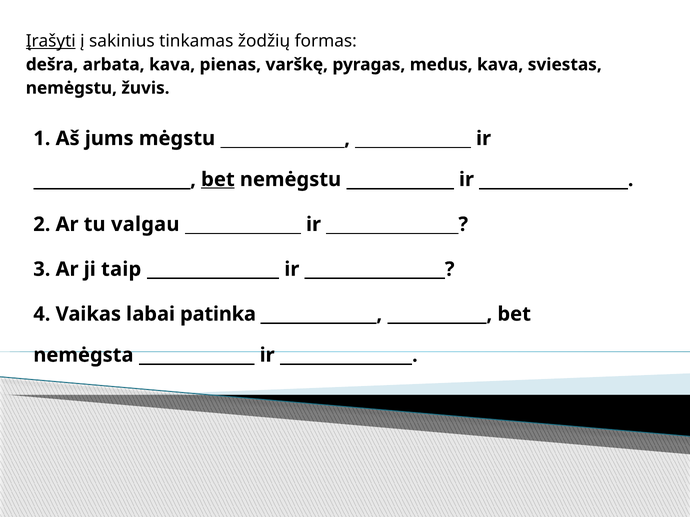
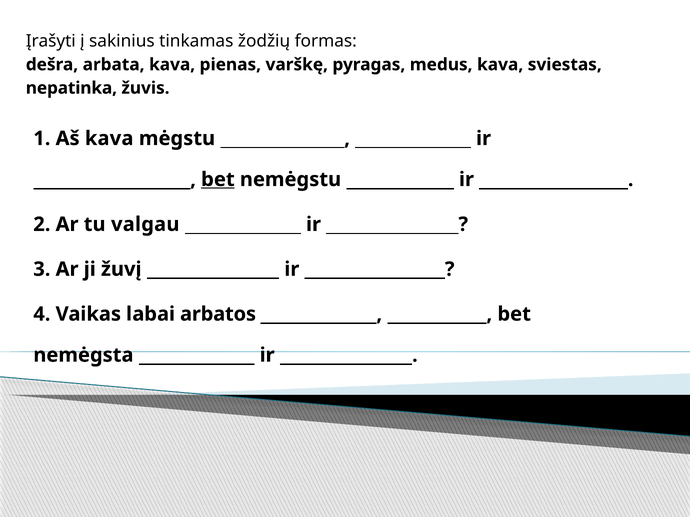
Įrašyti underline: present -> none (51, 41)
nemėgstu: nemėgstu -> nepatinka (71, 88)
Aš jums: jums -> kava (109, 139)
taip: taip -> žuvį (121, 269)
patinka: patinka -> arbatos (218, 314)
